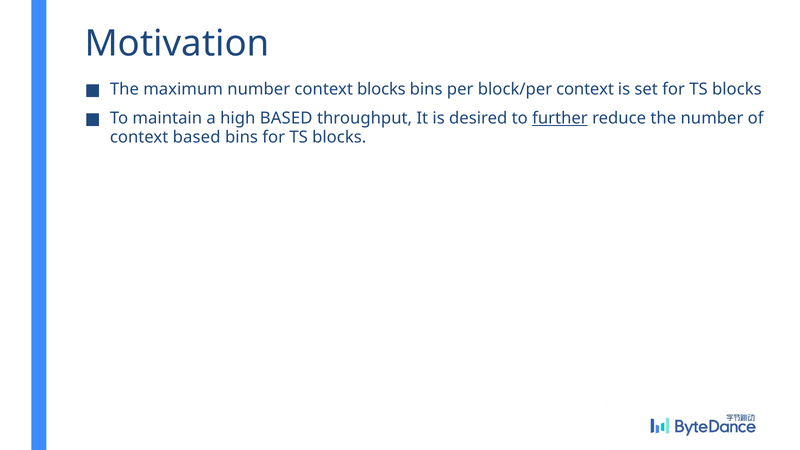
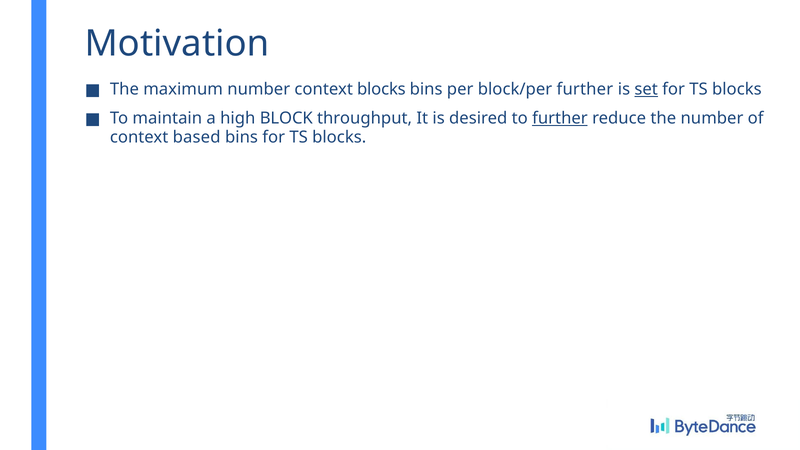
block/per context: context -> further (585, 89)
set underline: none -> present (646, 89)
high BASED: BASED -> BLOCK (286, 118)
